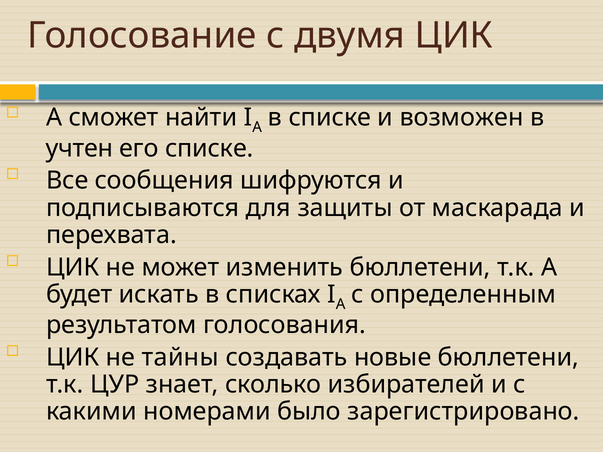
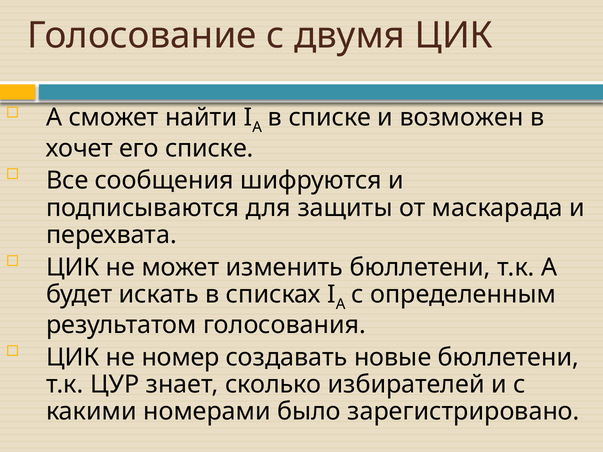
учтен: учтен -> хочет (79, 148)
тайны: тайны -> номер (181, 358)
